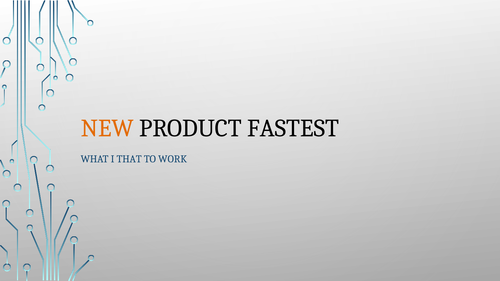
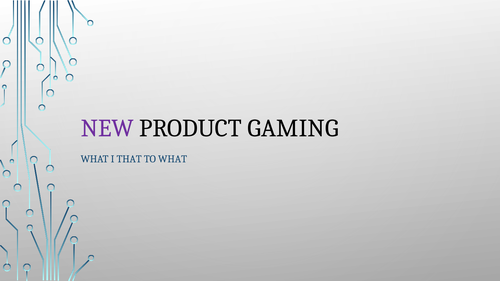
NEW colour: orange -> purple (107, 128)
FASTEST: FASTEST -> GAMING (293, 128)
TO WORK: WORK -> WHAT (173, 159)
